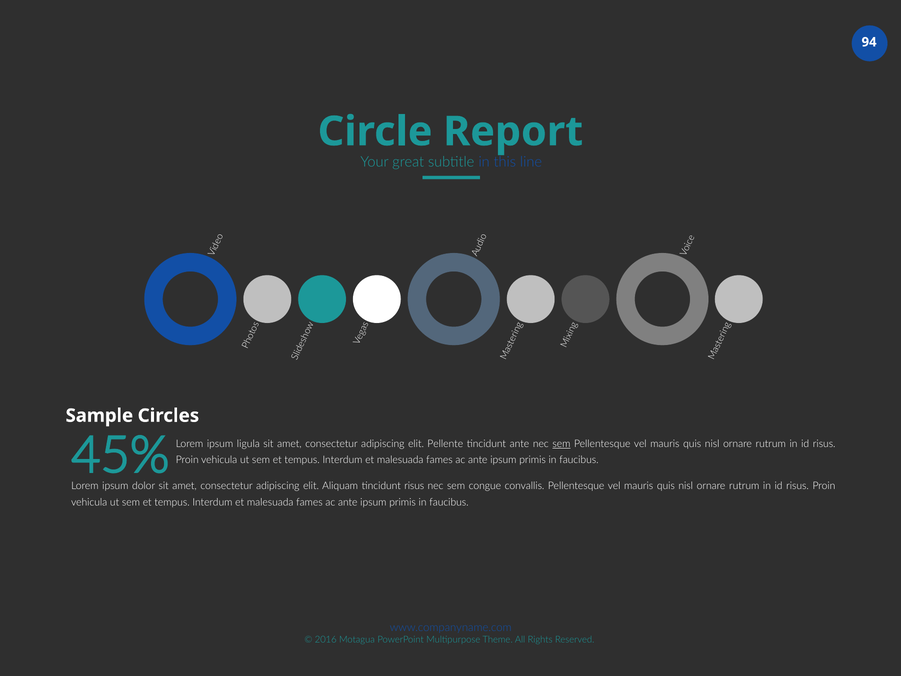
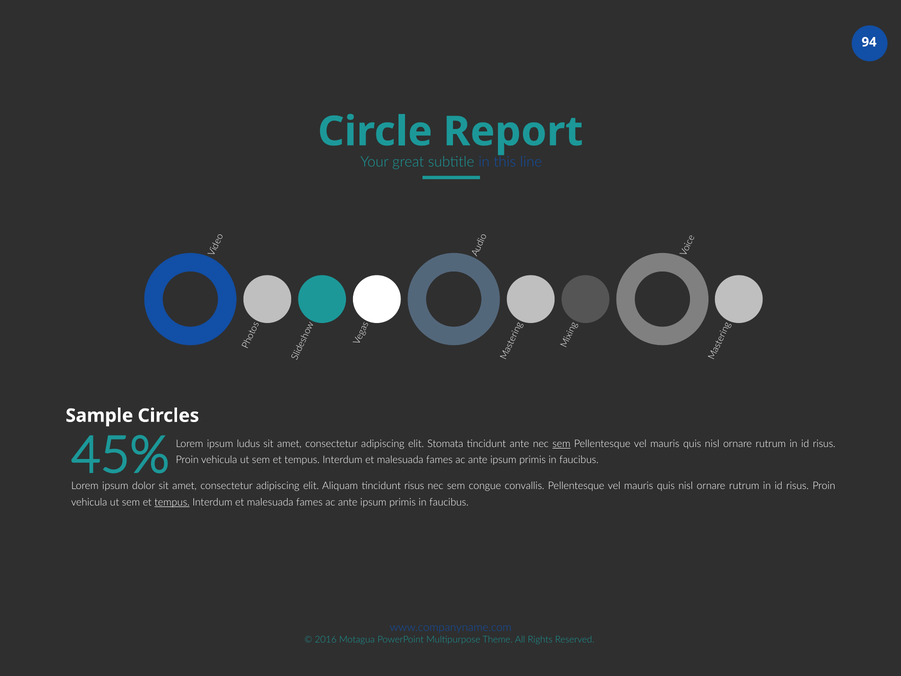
ligula: ligula -> ludus (248, 444)
Pellente: Pellente -> Stomata (445, 444)
tempus underline: none -> present (172, 502)
